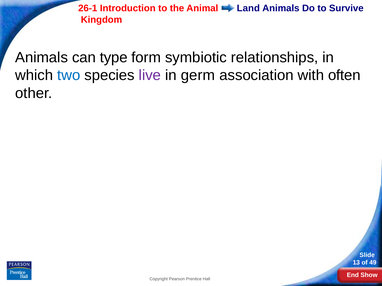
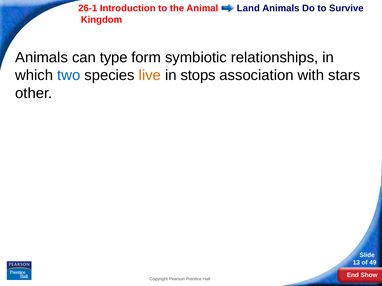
live colour: purple -> orange (150, 75)
germ: germ -> stops (198, 75)
often: often -> stars (344, 75)
